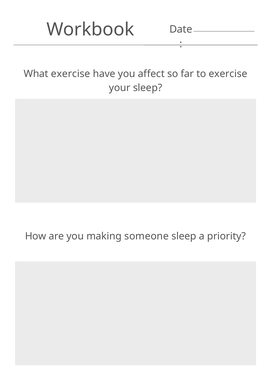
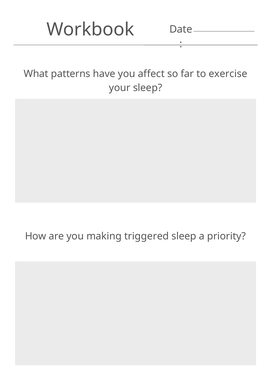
What exercise: exercise -> patterns (71, 74)
someone: someone -> triggered (147, 236)
